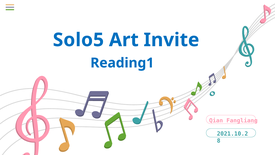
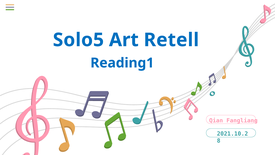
Invite: Invite -> Retell (171, 40)
